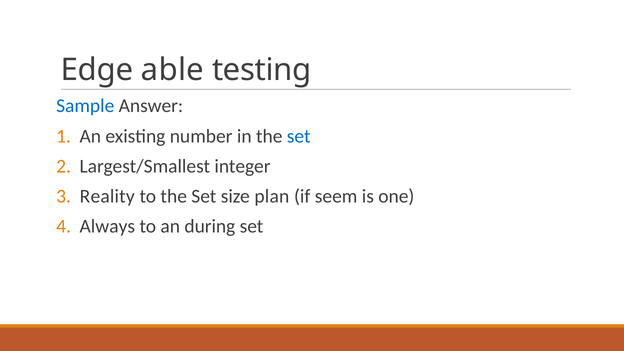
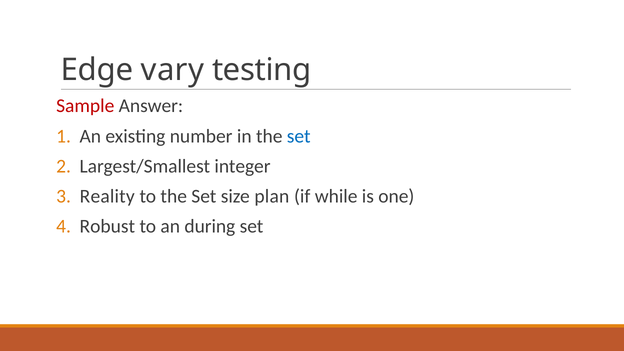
able: able -> vary (172, 70)
Sample colour: blue -> red (85, 106)
seem: seem -> while (336, 196)
Always: Always -> Robust (107, 227)
